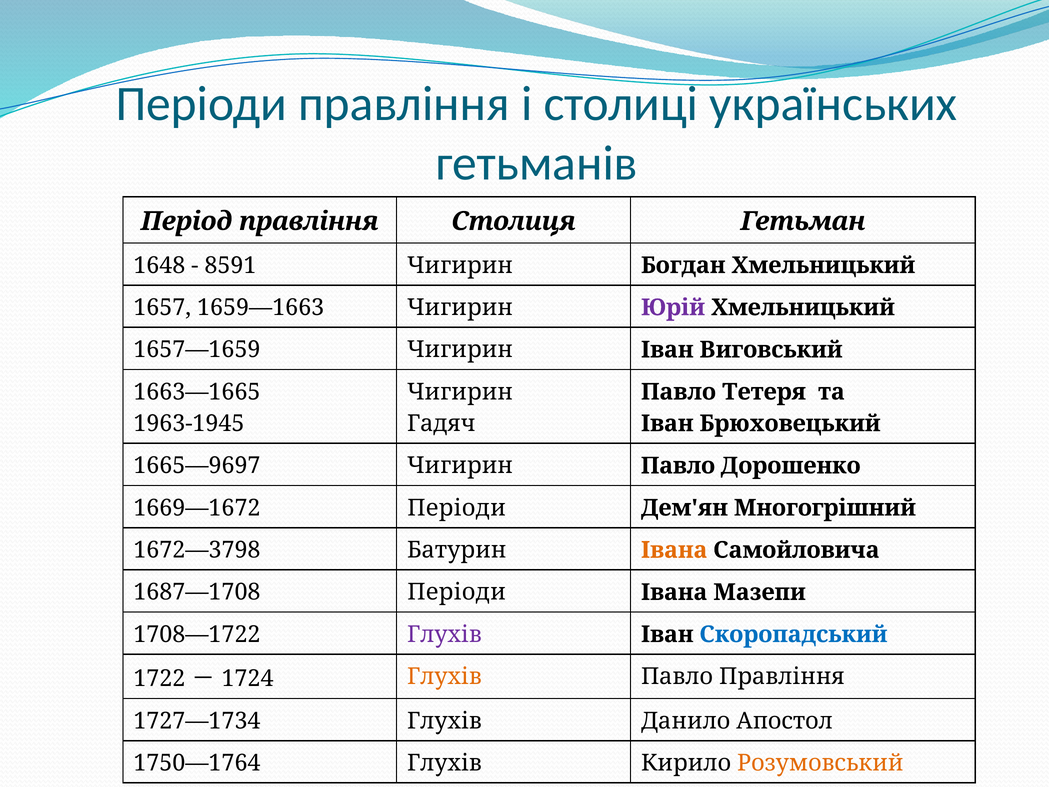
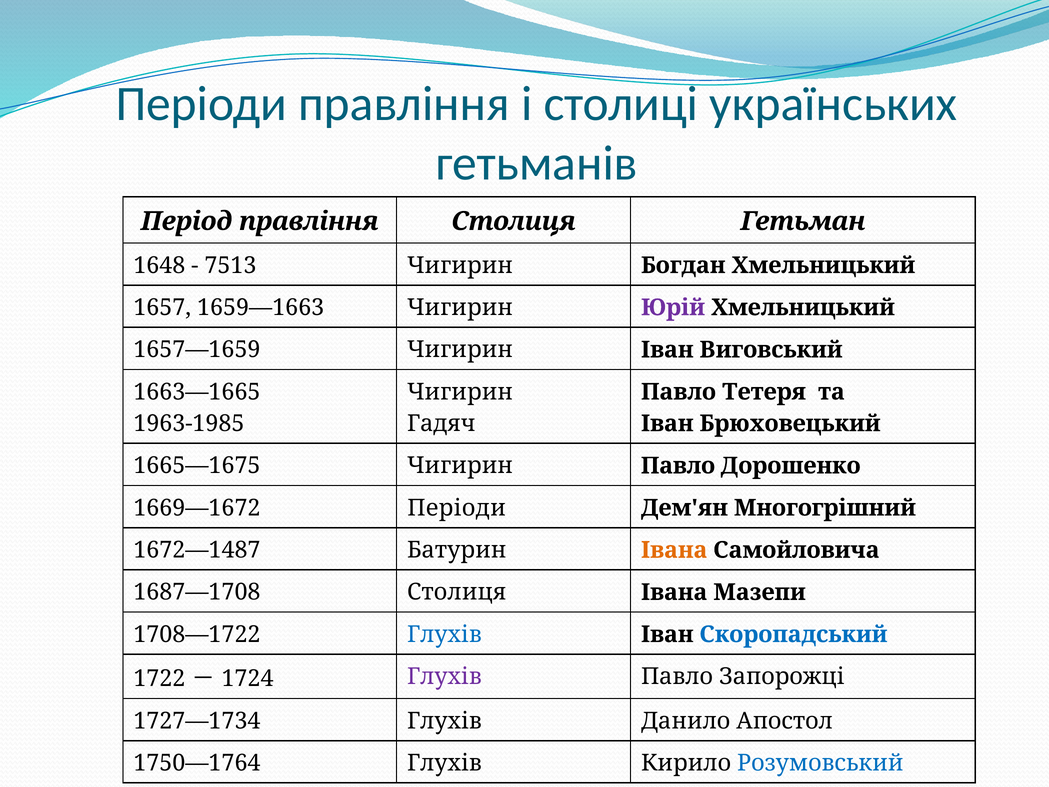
8591: 8591 -> 7513 (230, 265)
1963-1945: 1963-1945 -> 1963-1985 (189, 423)
1665—9697: 1665—9697 -> 1665—1675 (197, 466)
1672—3798: 1672—3798 -> 1672—1487 (197, 550)
1687—1708 Періоди: Періоди -> Столиця (457, 592)
Глухів colour: purple -> blue (444, 634)
Глухів colour: orange -> purple (444, 676)
Павло Правління: Правління -> Запорожці (782, 676)
Розумовський colour: orange -> blue (820, 763)
